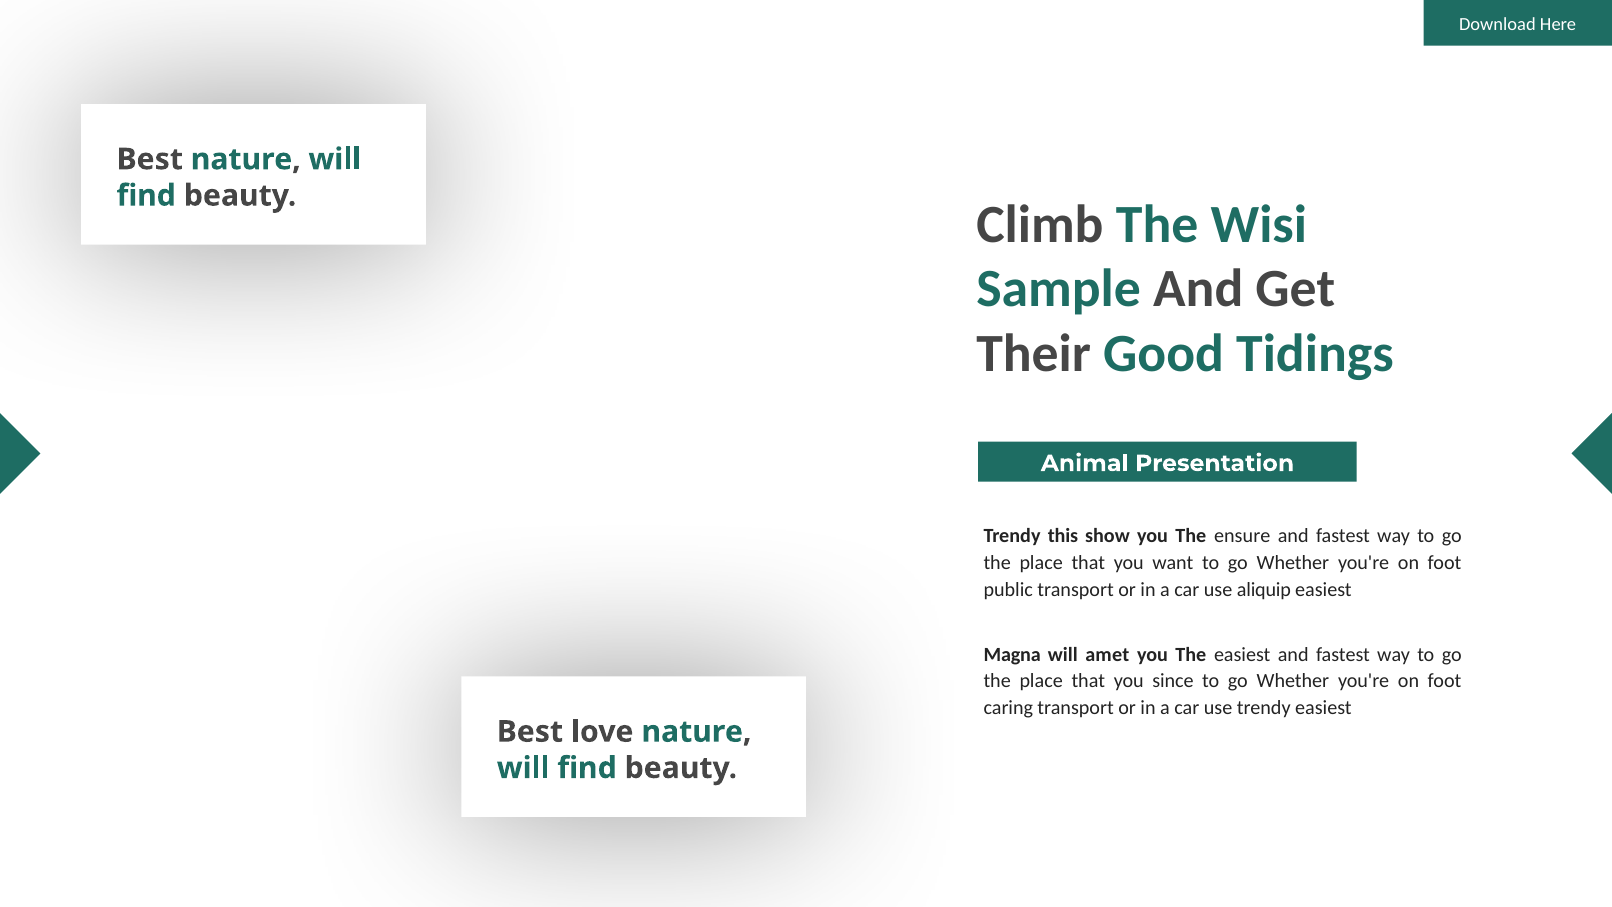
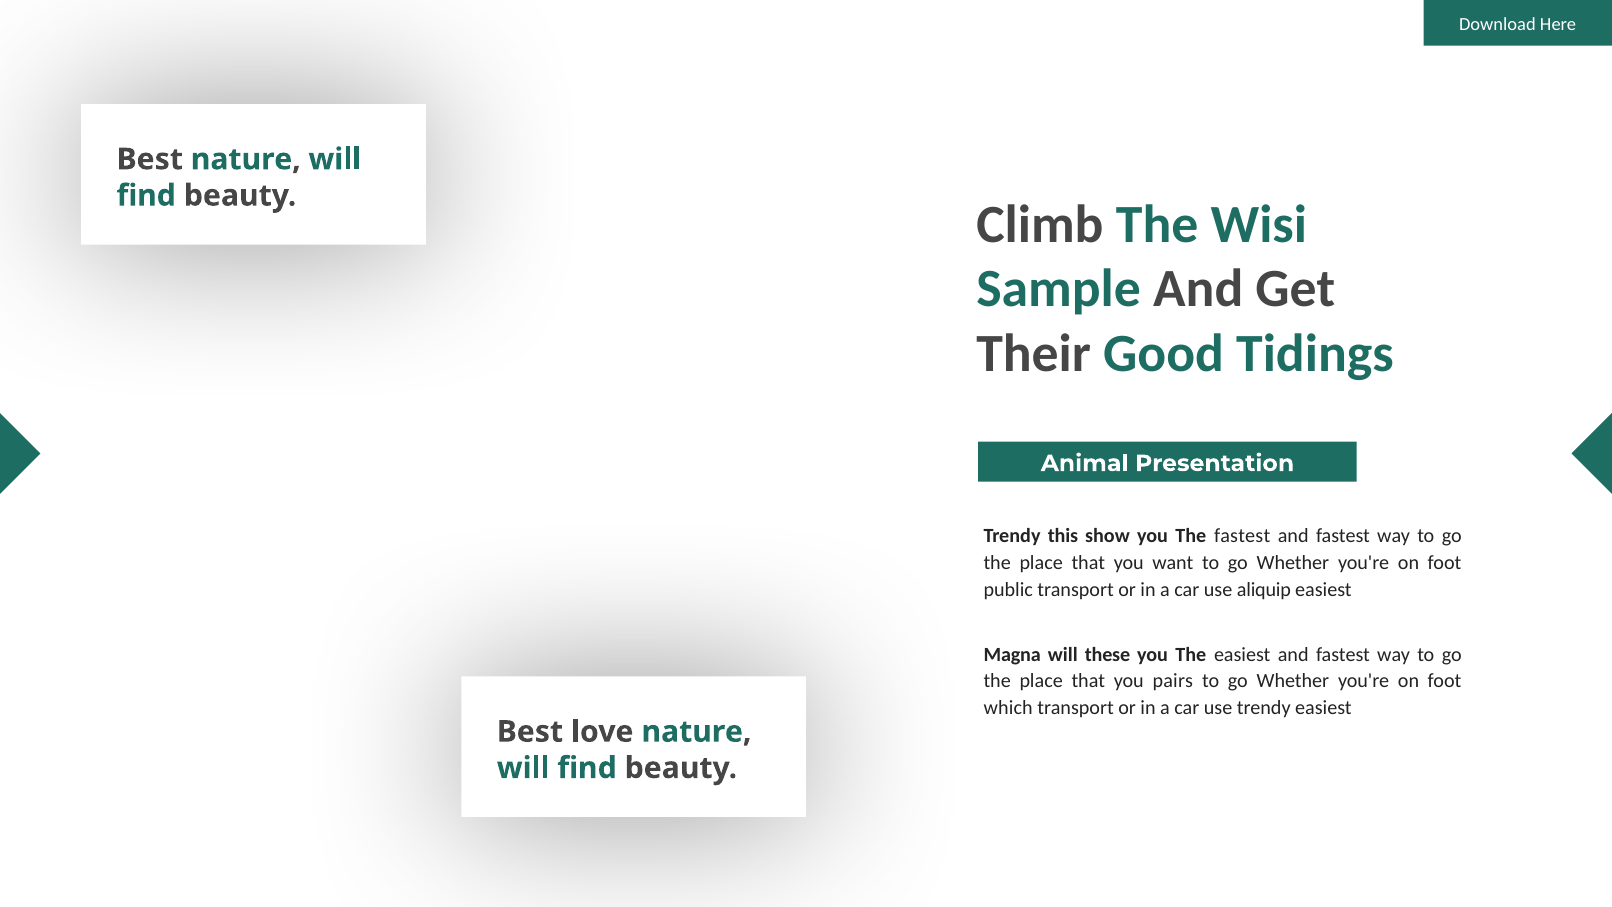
The ensure: ensure -> fastest (1242, 536)
amet: amet -> these (1108, 654)
since: since -> pairs (1173, 681)
caring: caring -> which (1008, 708)
